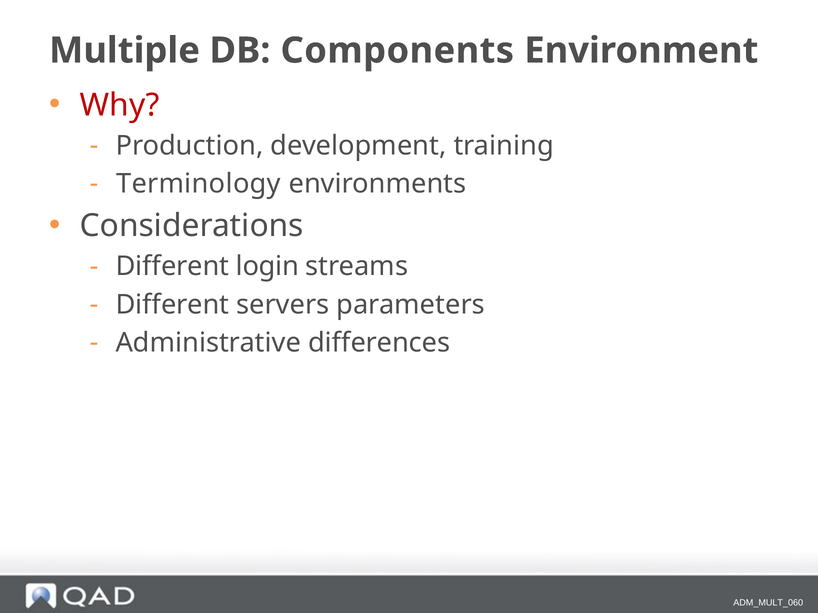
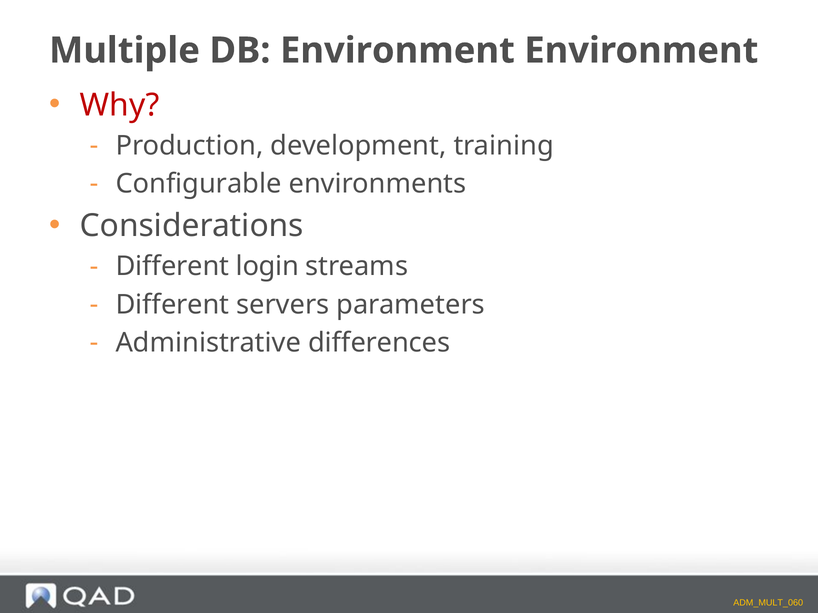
DB Components: Components -> Environment (397, 51)
Terminology: Terminology -> Configurable (199, 184)
ADM_MULT_060 colour: white -> yellow (768, 603)
